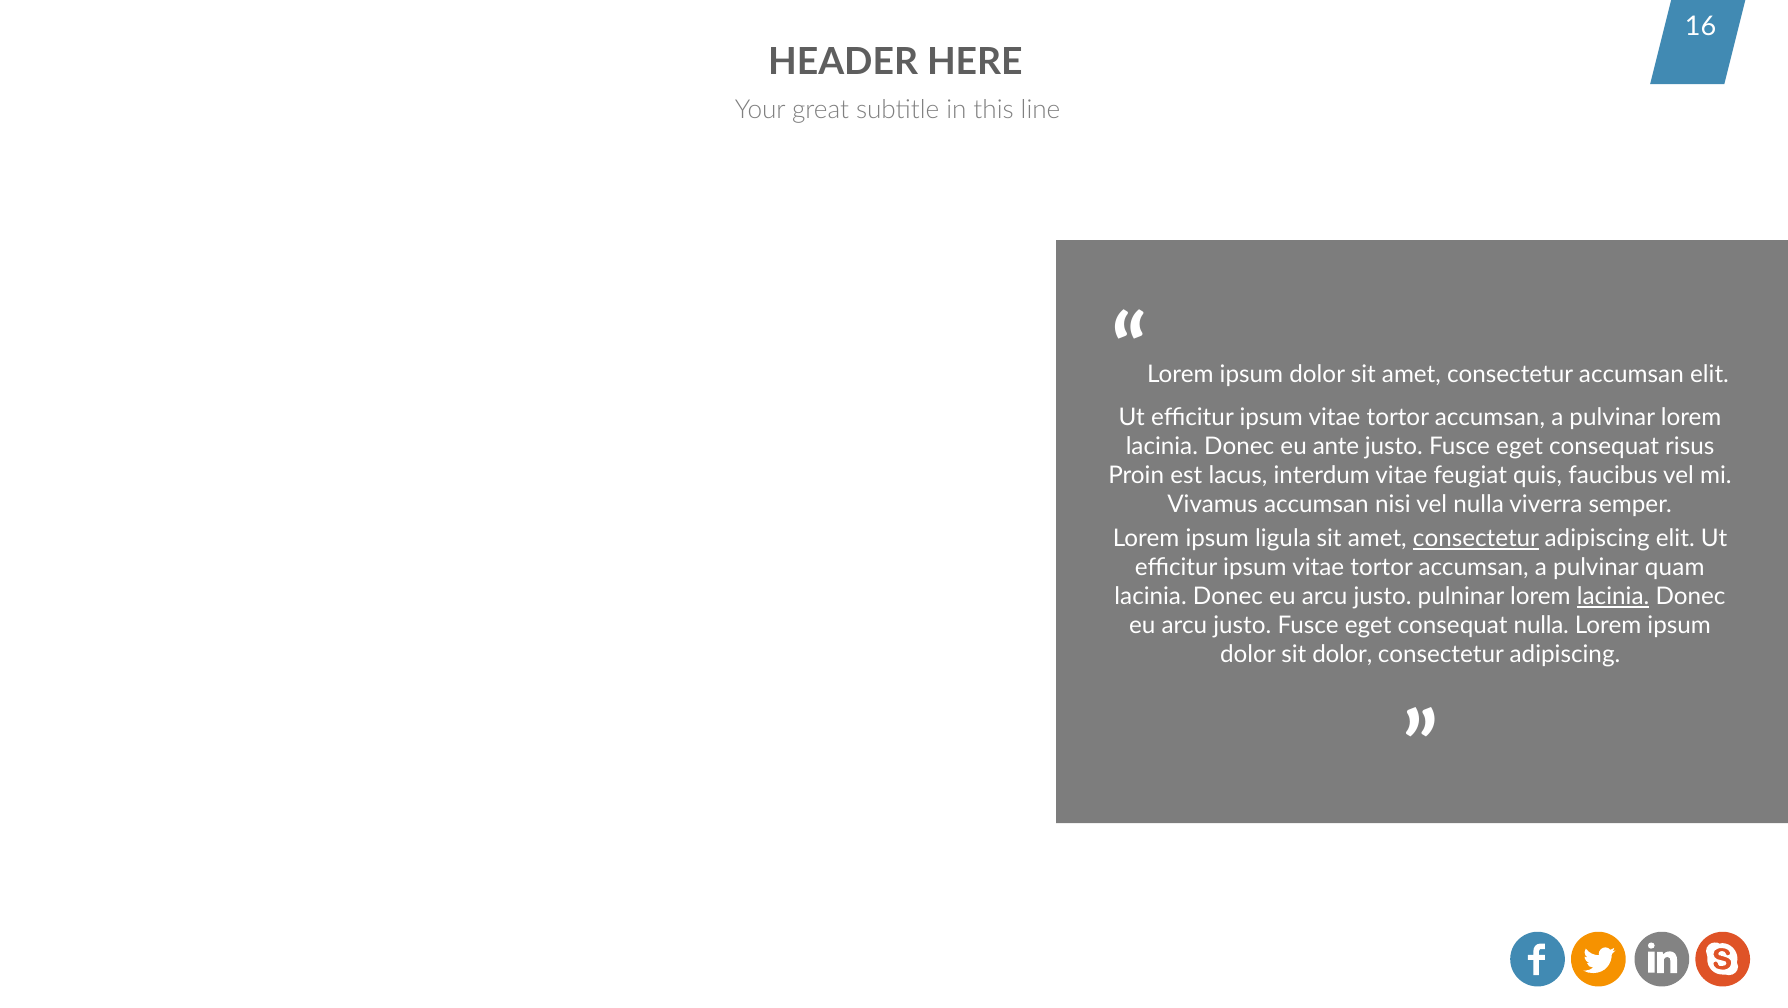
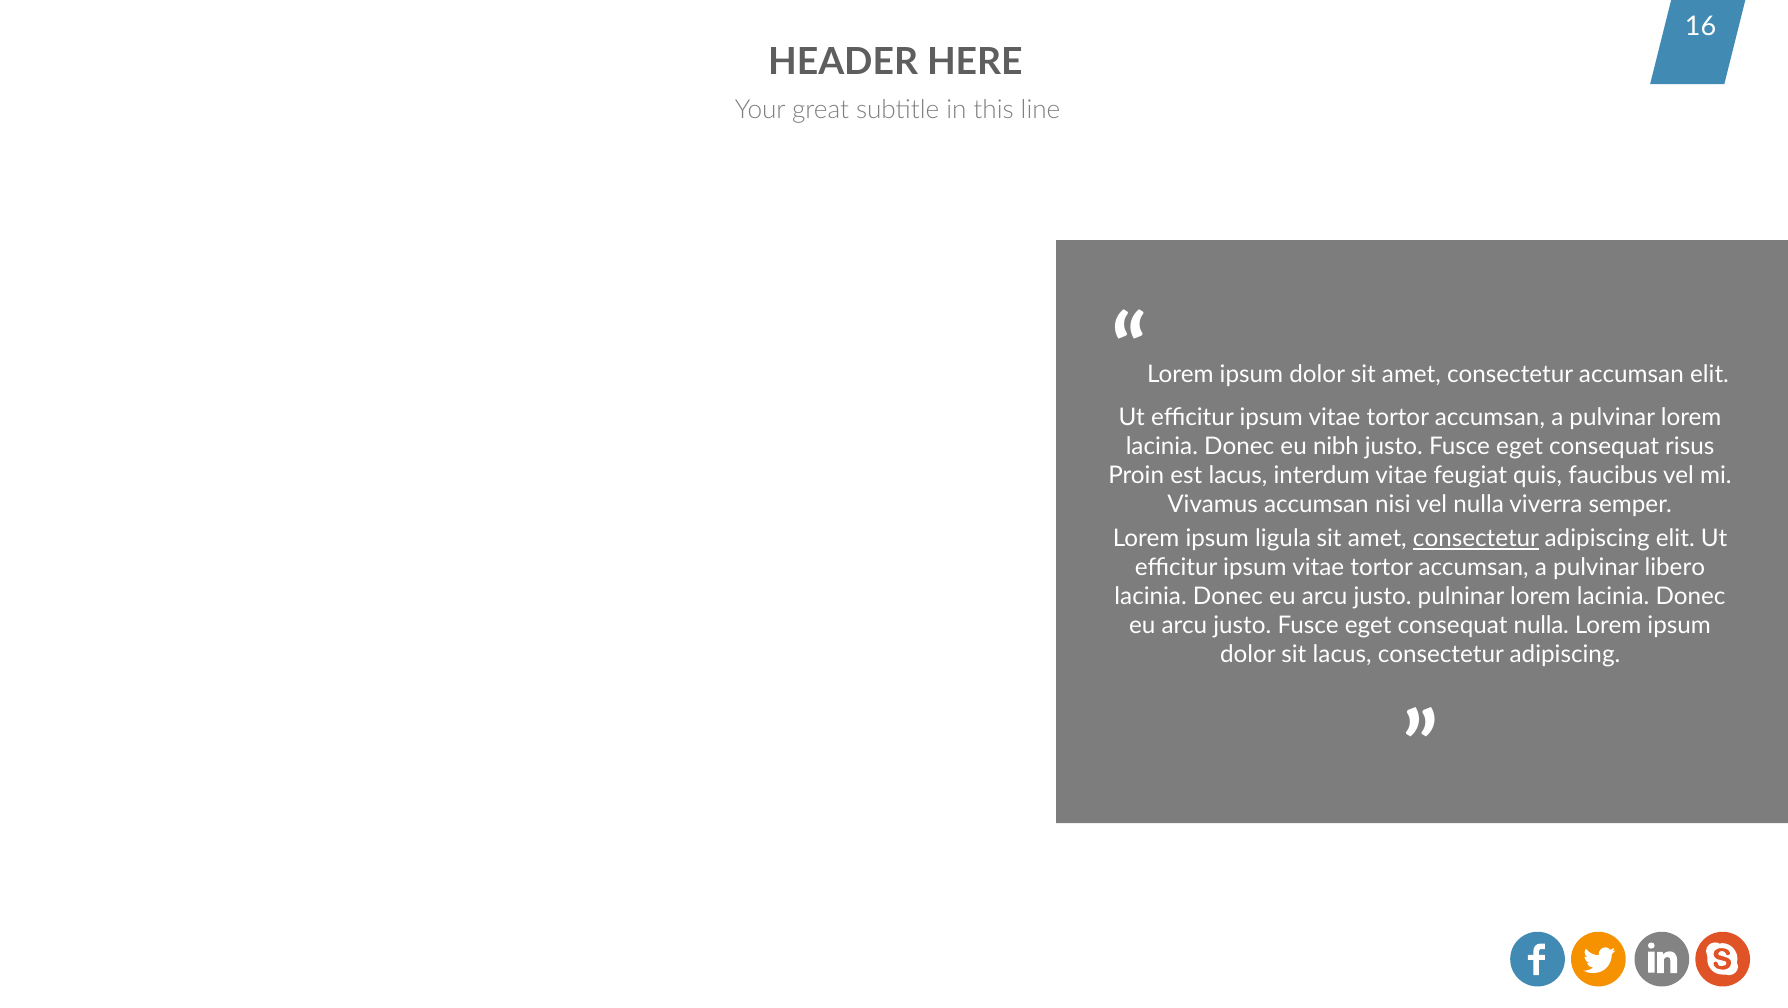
ante: ante -> nibh (1336, 446)
quam: quam -> libero (1675, 568)
lacinia underline: present -> none (1613, 597)
sit dolor: dolor -> lacus (1342, 655)
